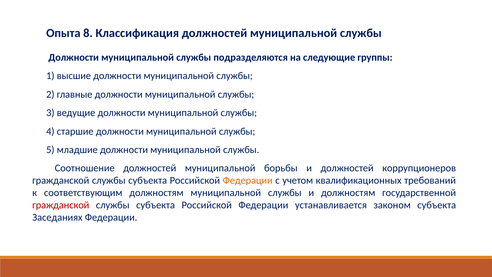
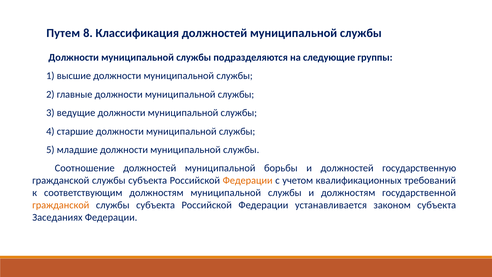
Опыта: Опыта -> Путем (63, 33)
коррупционеров: коррупционеров -> государственную (419, 168)
гражданской colour: red -> orange (61, 205)
